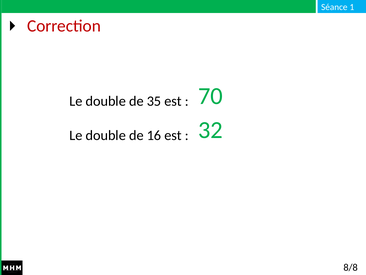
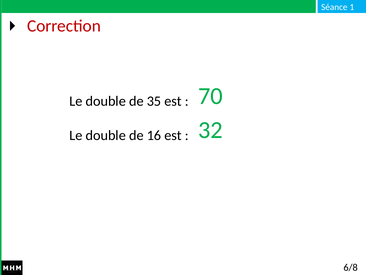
8/8: 8/8 -> 6/8 (351, 267)
